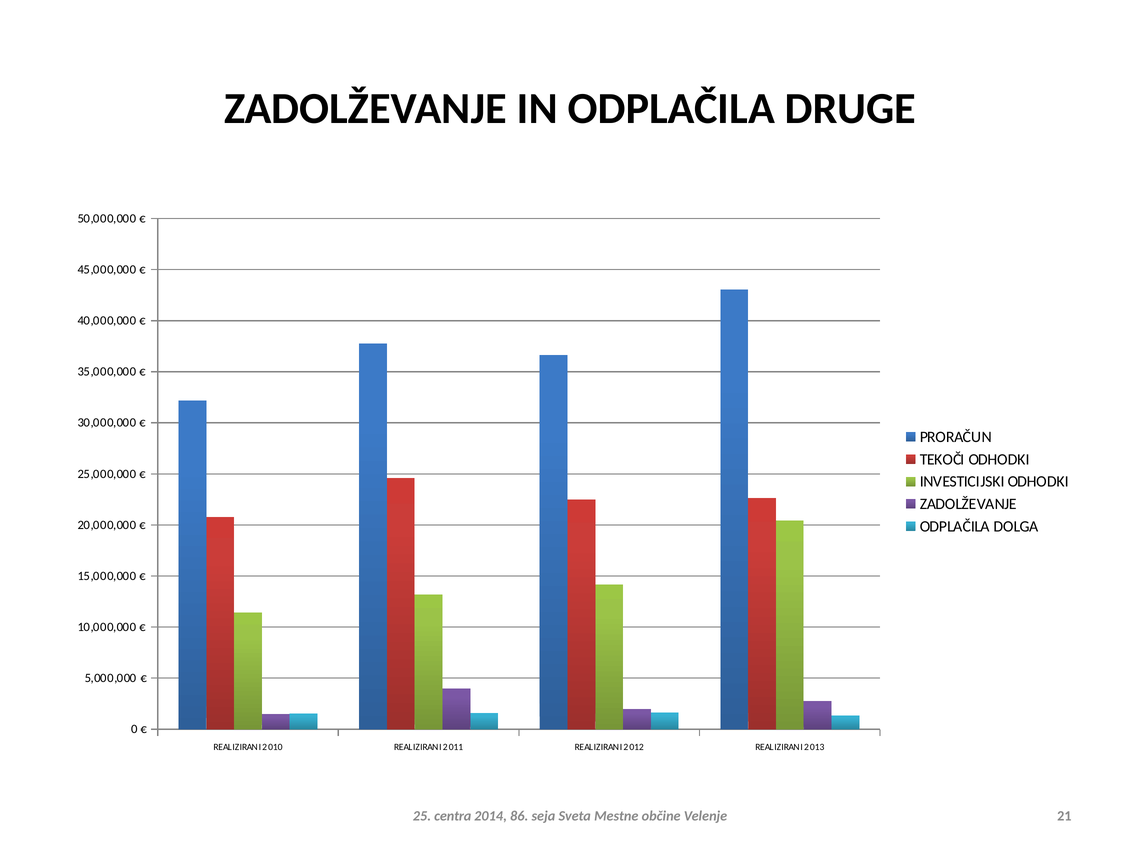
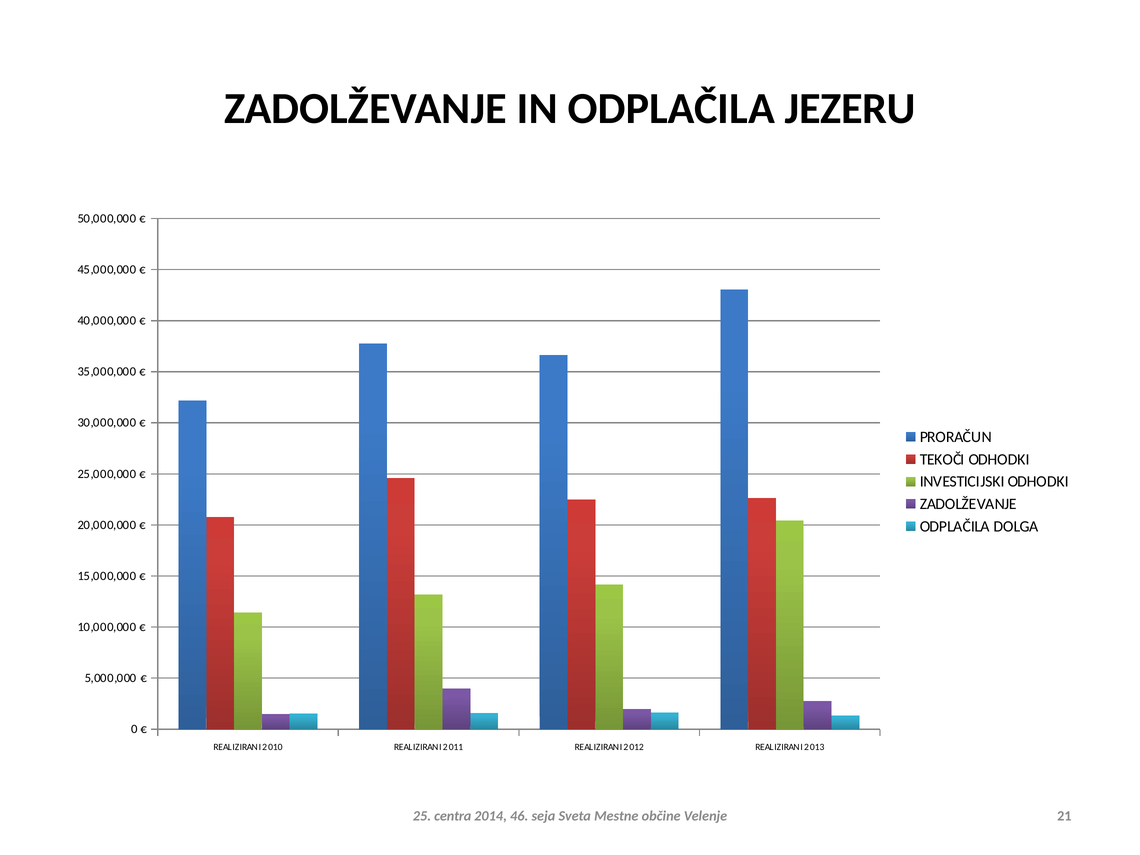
DRUGE: DRUGE -> JEZERU (850, 109)
86: 86 -> 46 (519, 816)
